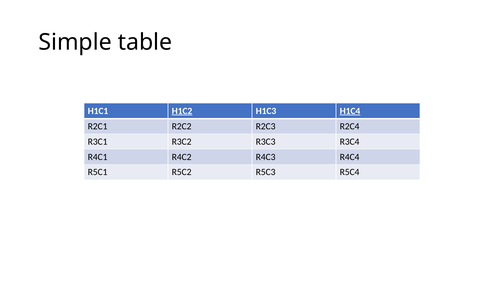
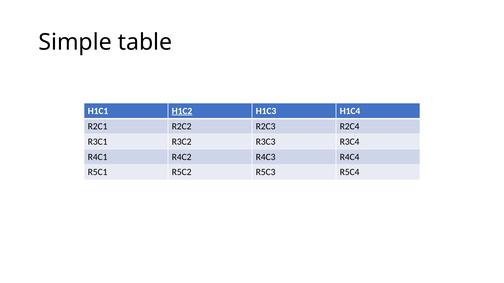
H1C4 underline: present -> none (350, 111)
